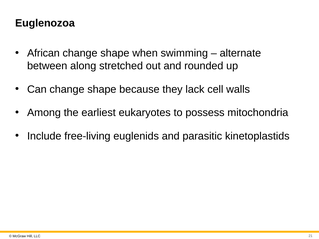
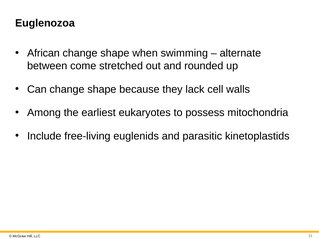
along: along -> come (83, 66)
